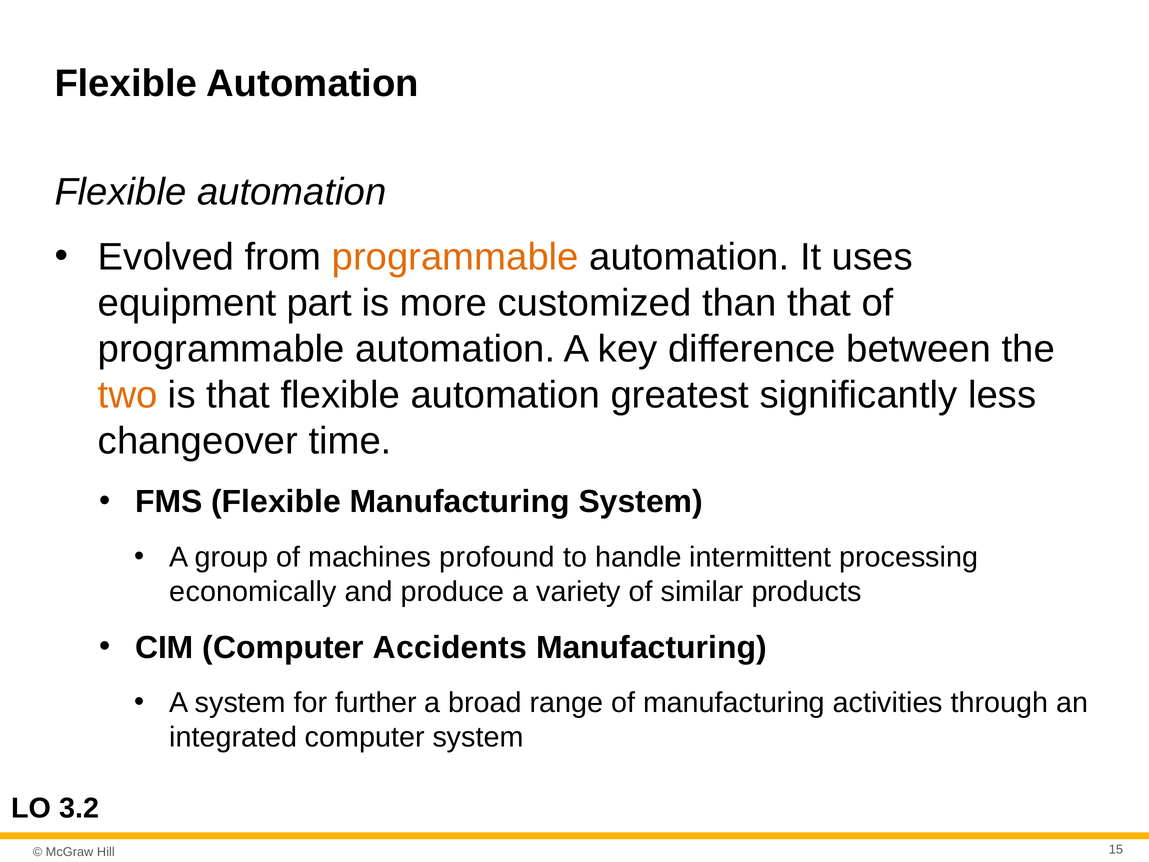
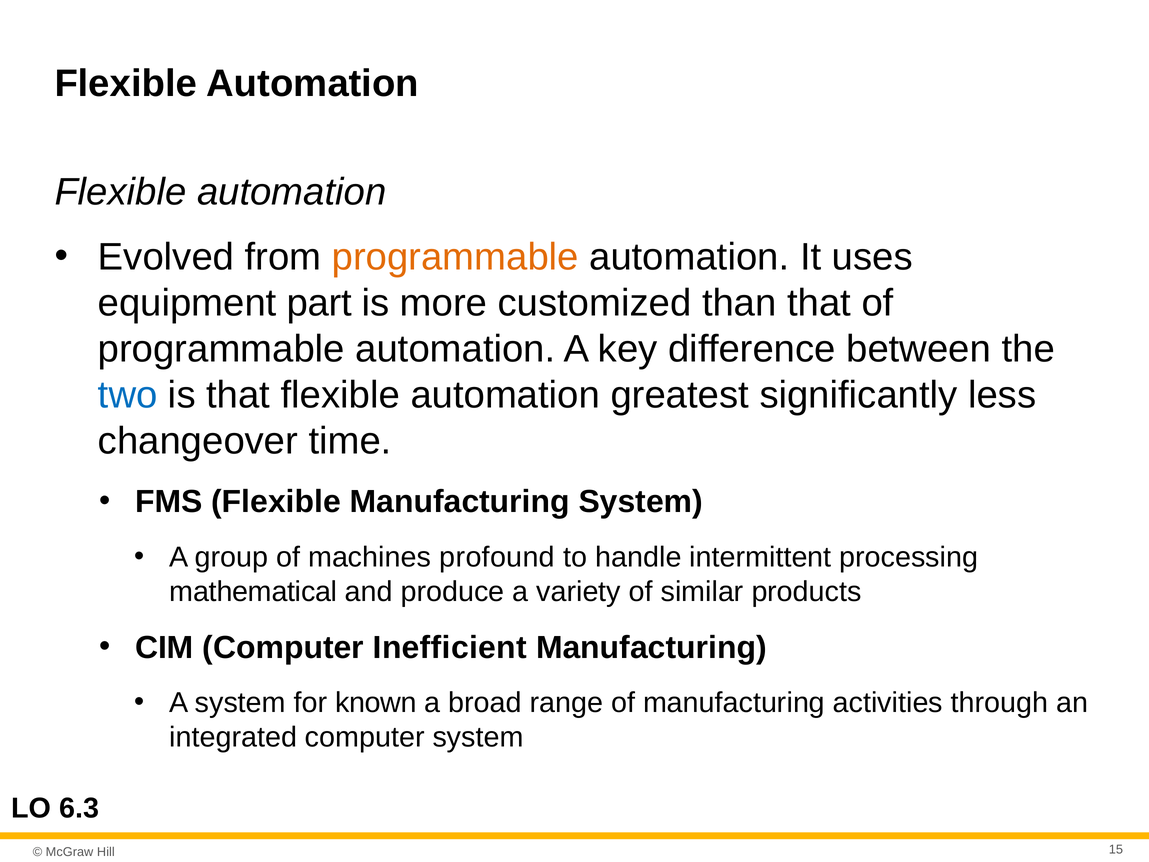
two colour: orange -> blue (128, 395)
economically: economically -> mathematical (253, 591)
Accidents: Accidents -> Inefficient (450, 647)
further: further -> known (376, 703)
3.2: 3.2 -> 6.3 (79, 808)
